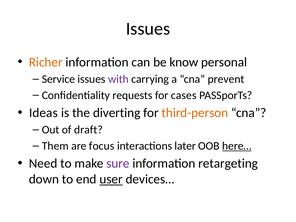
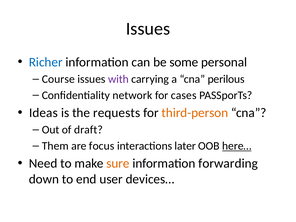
Richer colour: orange -> blue (46, 62)
know: know -> some (184, 62)
Service: Service -> Course (58, 79)
prevent: prevent -> perilous (226, 79)
requests: requests -> network (132, 95)
diverting: diverting -> requests (117, 113)
sure colour: purple -> orange (118, 163)
retargeting: retargeting -> forwarding (228, 163)
user underline: present -> none (111, 179)
